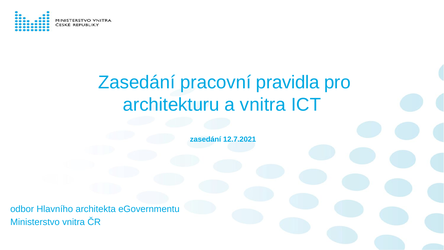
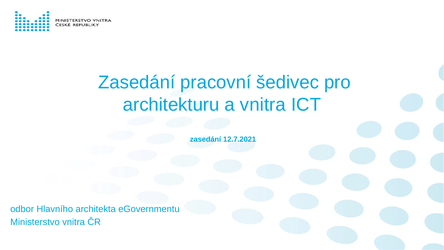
pravidla: pravidla -> šedivec (288, 82)
